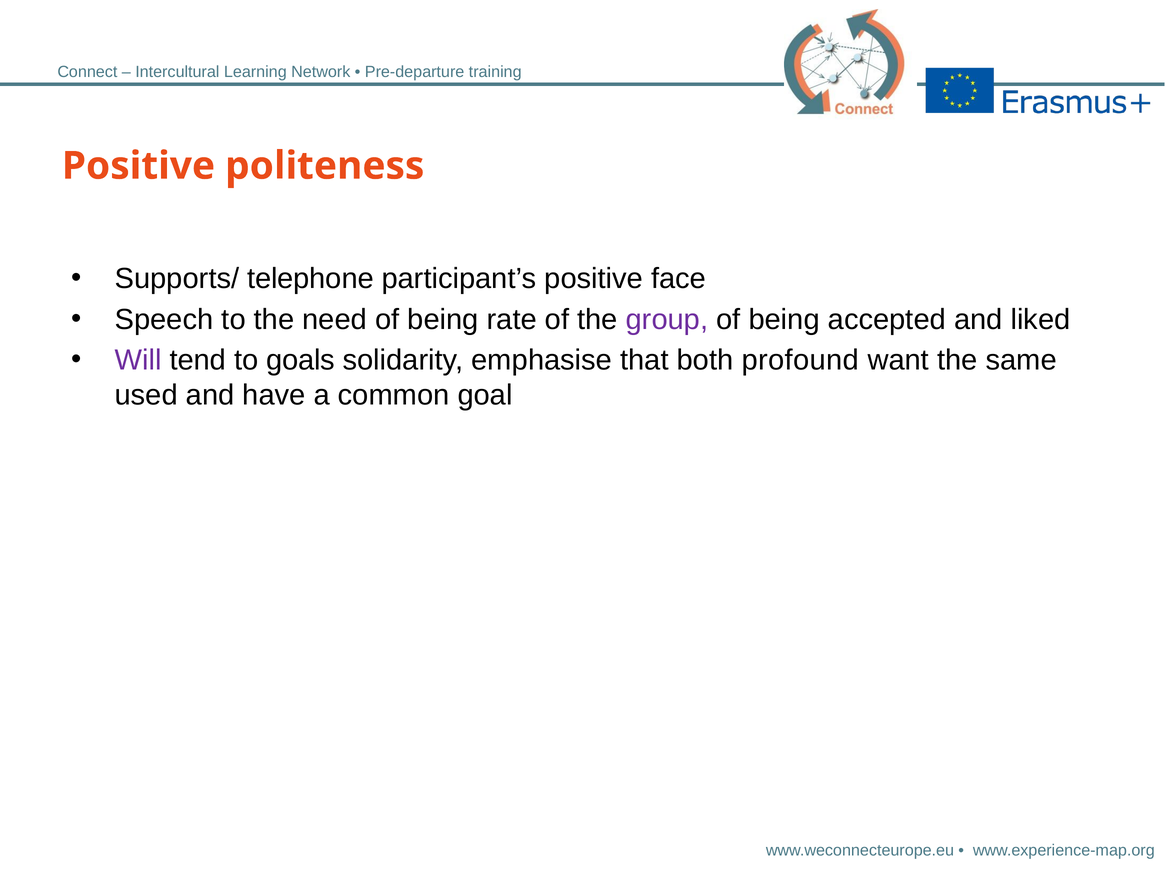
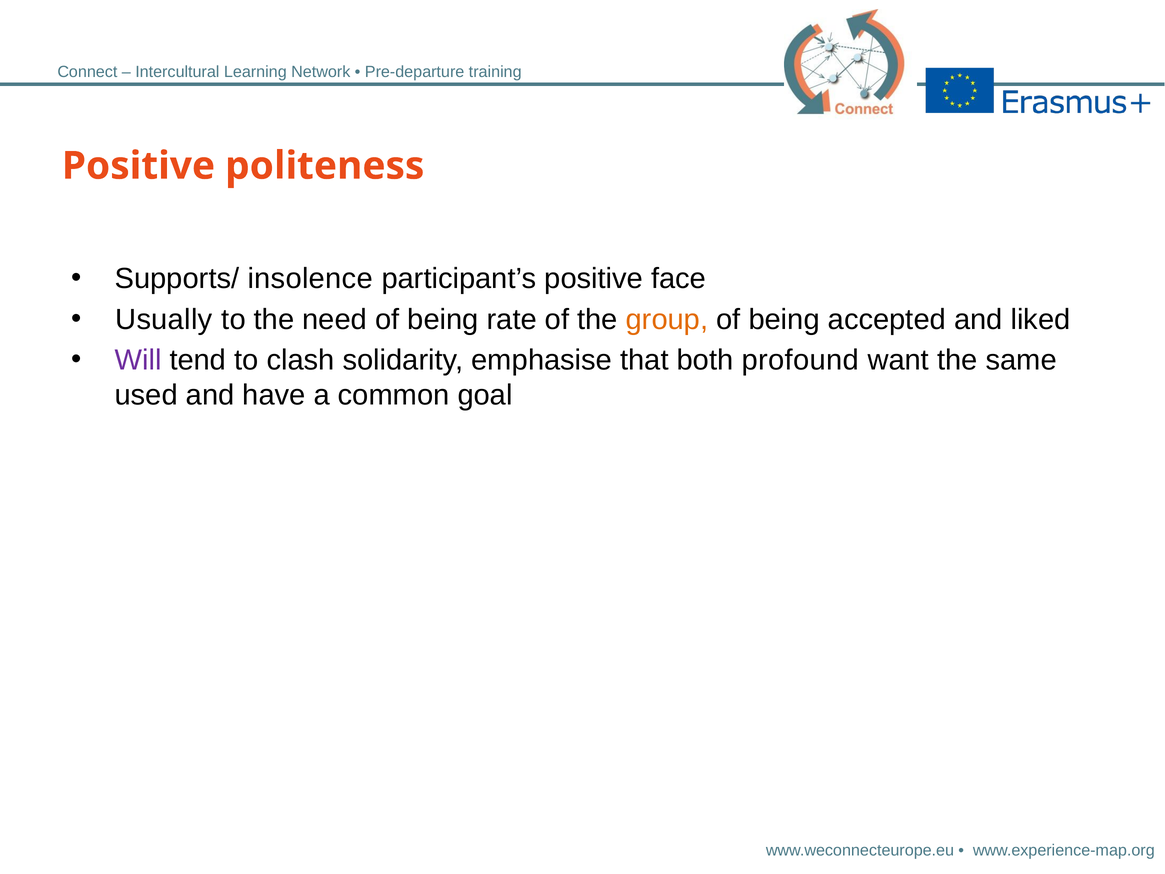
telephone: telephone -> insolence (310, 279)
Speech: Speech -> Usually (164, 319)
group colour: purple -> orange (667, 319)
goals: goals -> clash (301, 360)
